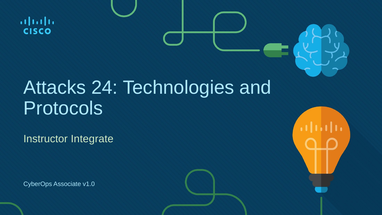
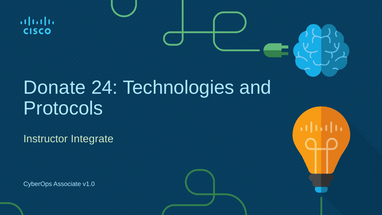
Attacks: Attacks -> Donate (55, 88)
